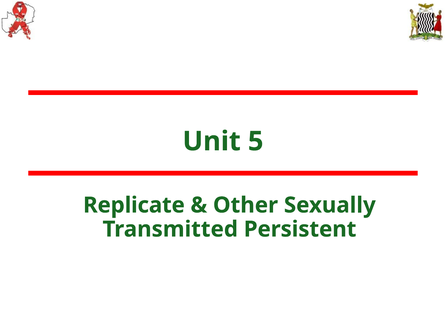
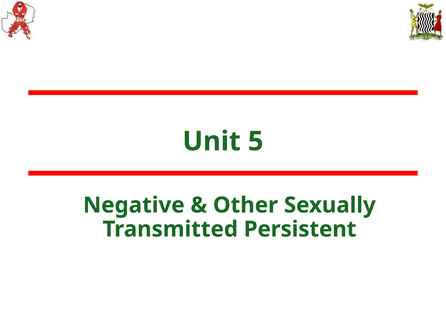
Replicate: Replicate -> Negative (134, 205)
